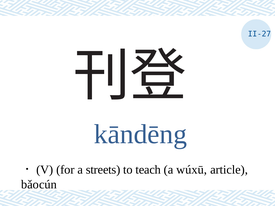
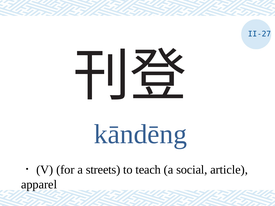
wúxū: wúxū -> social (192, 170)
bǎocún: bǎocún -> apparel (39, 185)
